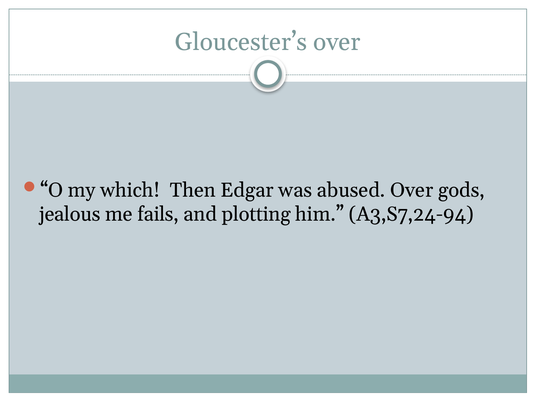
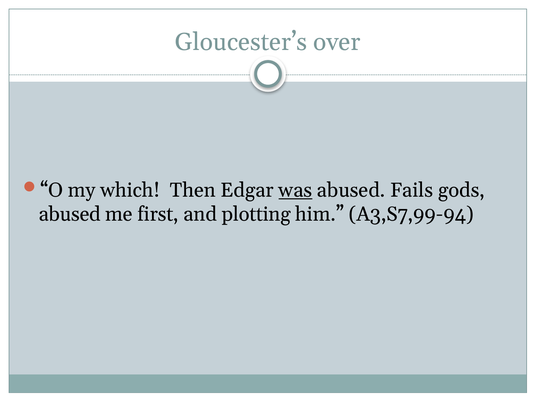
was underline: none -> present (295, 190)
abused Over: Over -> Fails (412, 190)
jealous: jealous -> abused (70, 214)
fails: fails -> first (158, 214)
A3,S7,24-94: A3,S7,24-94 -> A3,S7,99-94 (411, 214)
